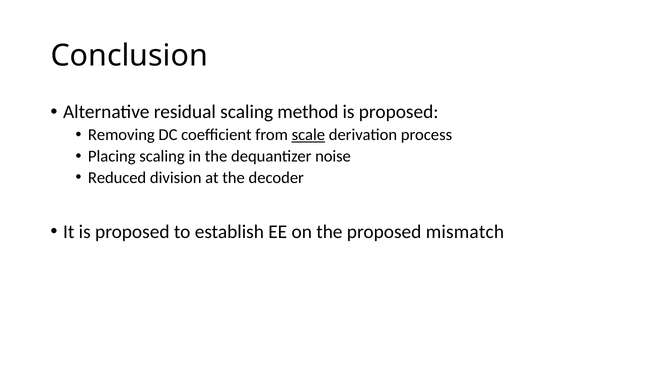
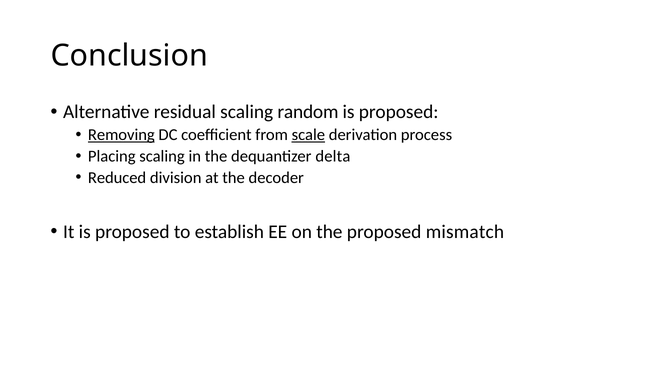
method: method -> random (308, 112)
Removing underline: none -> present (121, 135)
noise: noise -> delta (333, 157)
